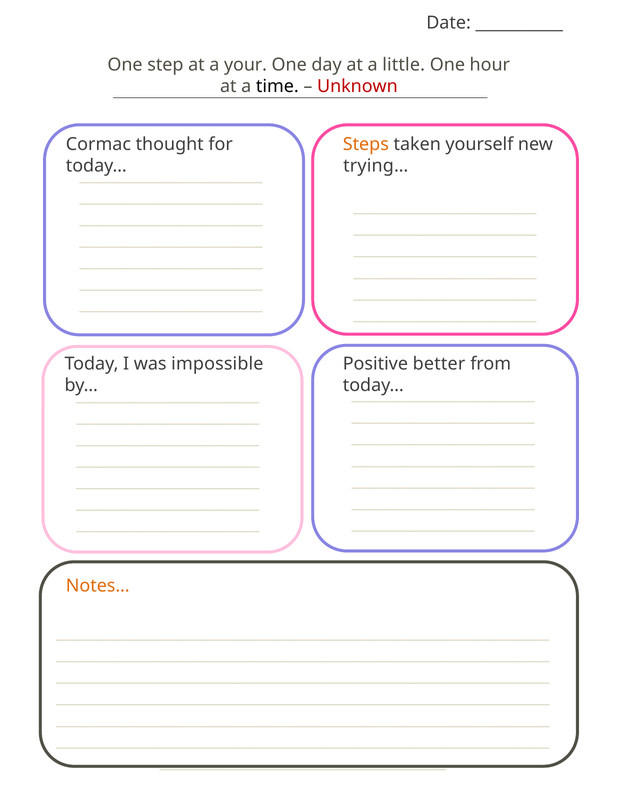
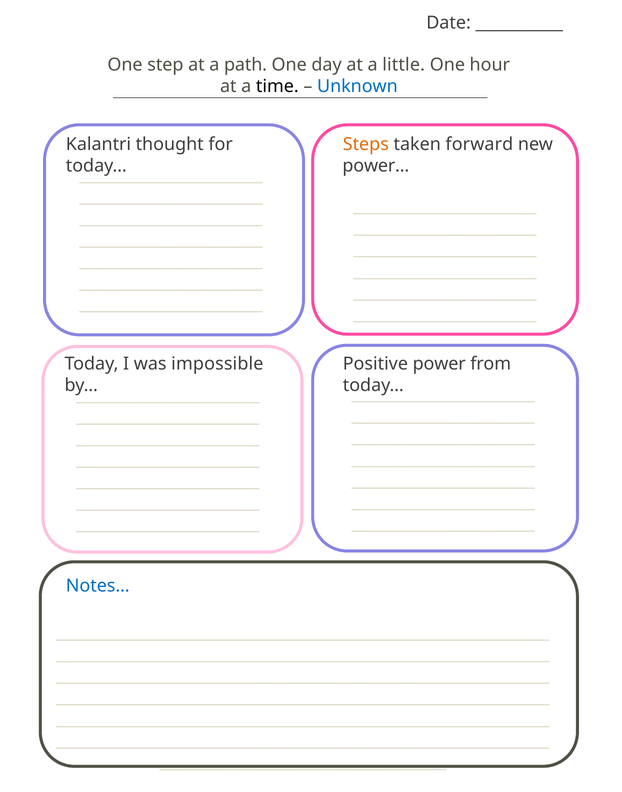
your: your -> path (246, 65)
Unknown colour: red -> blue (357, 86)
Cormac: Cormac -> Kalantri (98, 144)
yourself: yourself -> forward (479, 144)
trying…: trying… -> power… (376, 166)
better: better -> power (439, 364)
Notes… colour: orange -> blue (98, 586)
